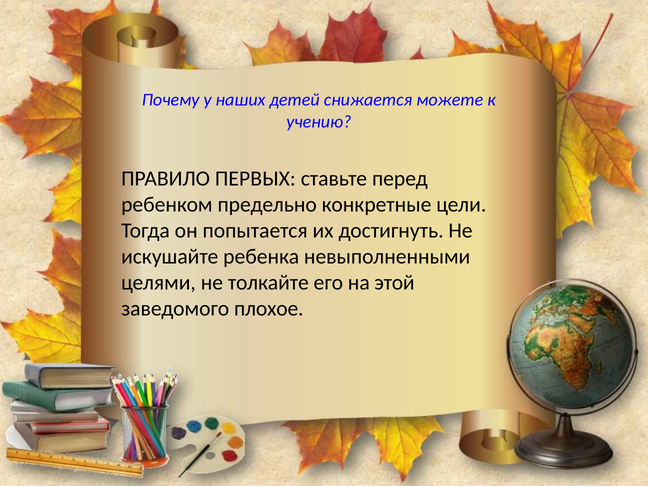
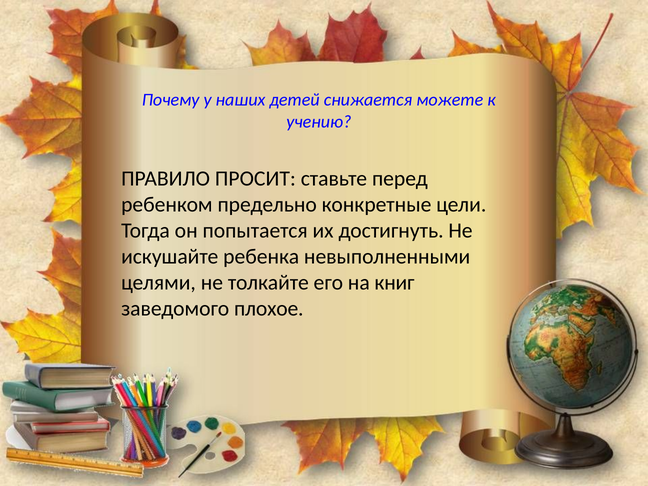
ПЕРВЫХ: ПЕРВЫХ -> ПРОСИТ (255, 179)
этой: этой -> книг (394, 283)
